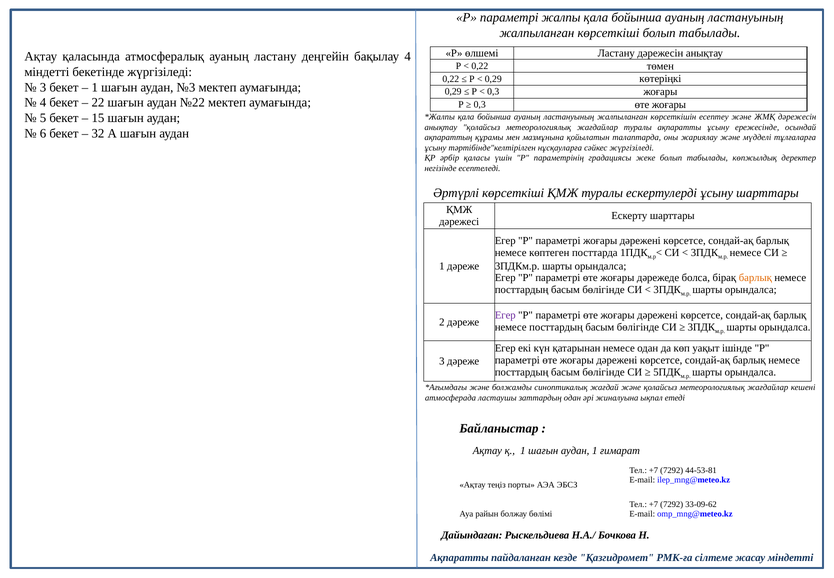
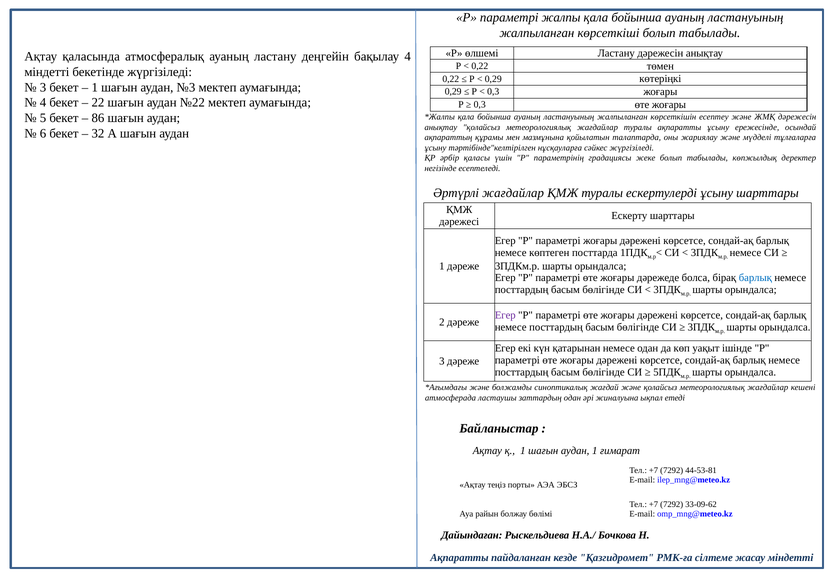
15: 15 -> 86 (98, 118)
Әртүрлі көрсеткіші: көрсеткіші -> жағдайлар (513, 193)
барлық colour: orange -> blue (755, 277)
